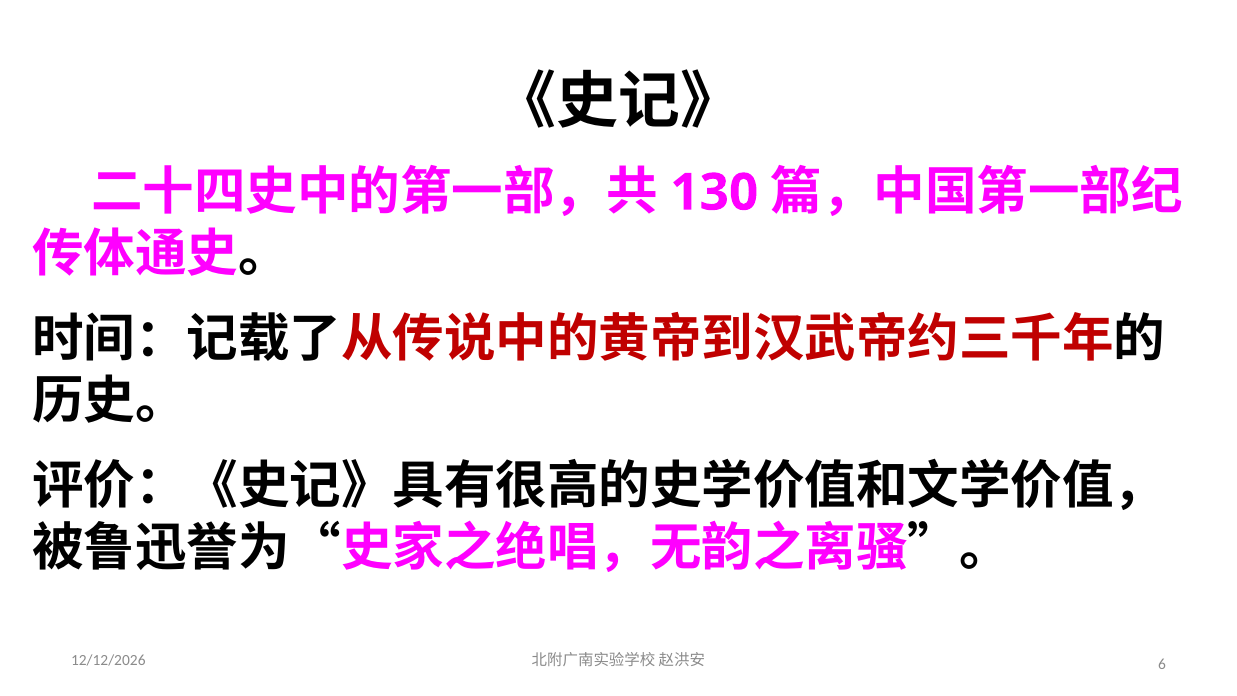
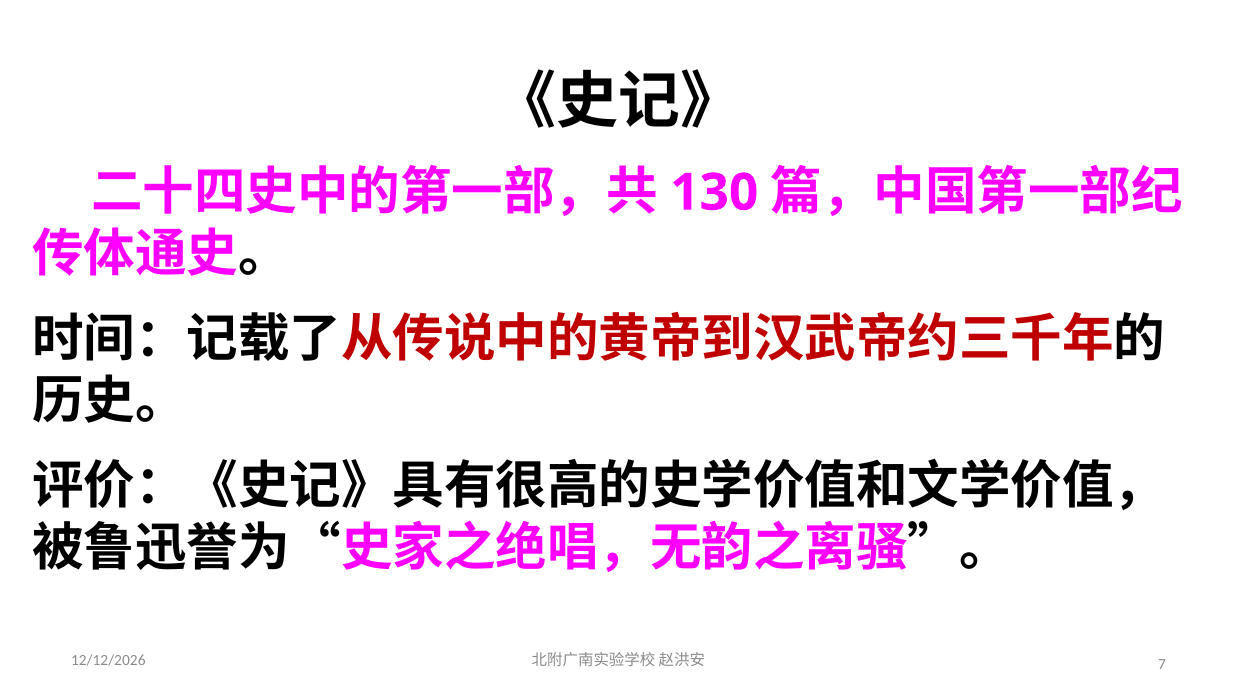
6: 6 -> 7 (1162, 664)
